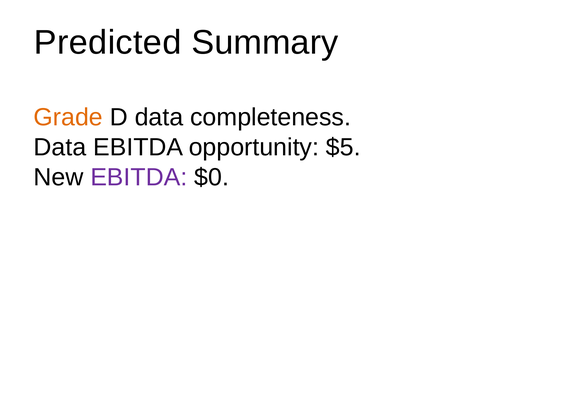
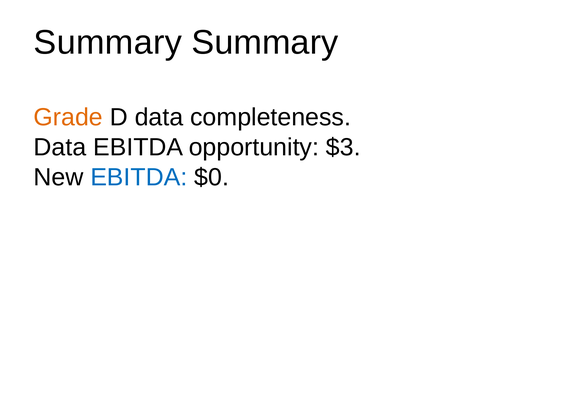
Predicted: Predicted -> Summary (108, 43)
$5: $5 -> $3 (343, 148)
EBITDA colour: purple -> blue (139, 177)
